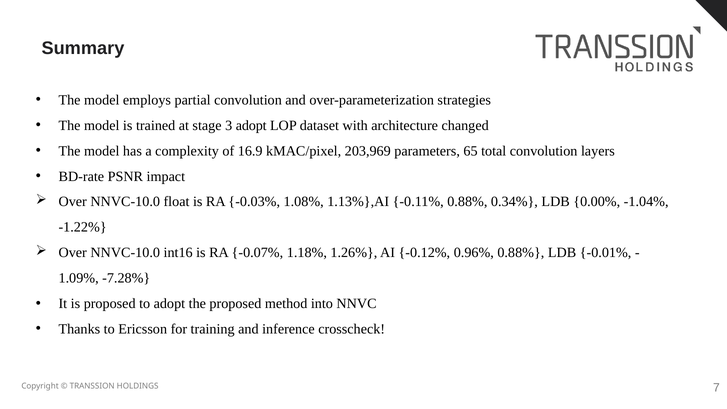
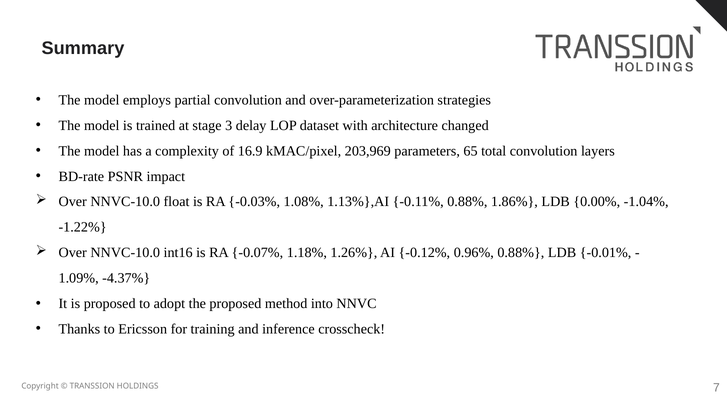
3 adopt: adopt -> delay (251, 125)
0.34%: 0.34% -> 1.86% (514, 202)
-7.28%: -7.28% -> -4.37% (126, 278)
